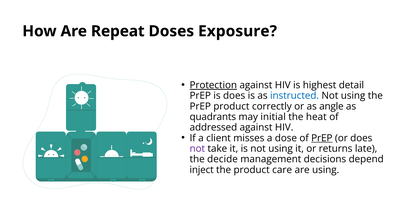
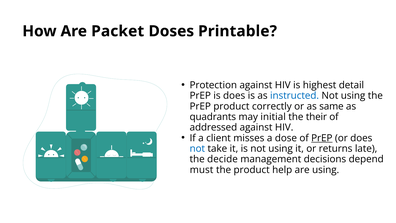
Repeat: Repeat -> Packet (118, 31)
Exposure: Exposure -> Printable (238, 31)
Protection underline: present -> none (213, 85)
angle: angle -> same (331, 106)
heat: heat -> their (316, 117)
not colour: purple -> blue (197, 148)
inject: inject -> must (202, 170)
care: care -> help (282, 170)
